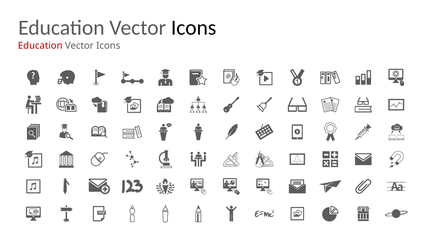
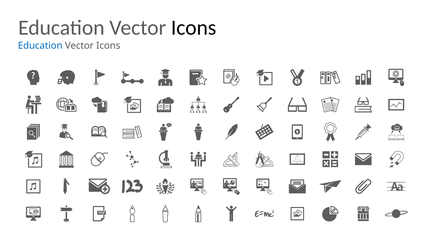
Education colour: red -> blue (40, 46)
